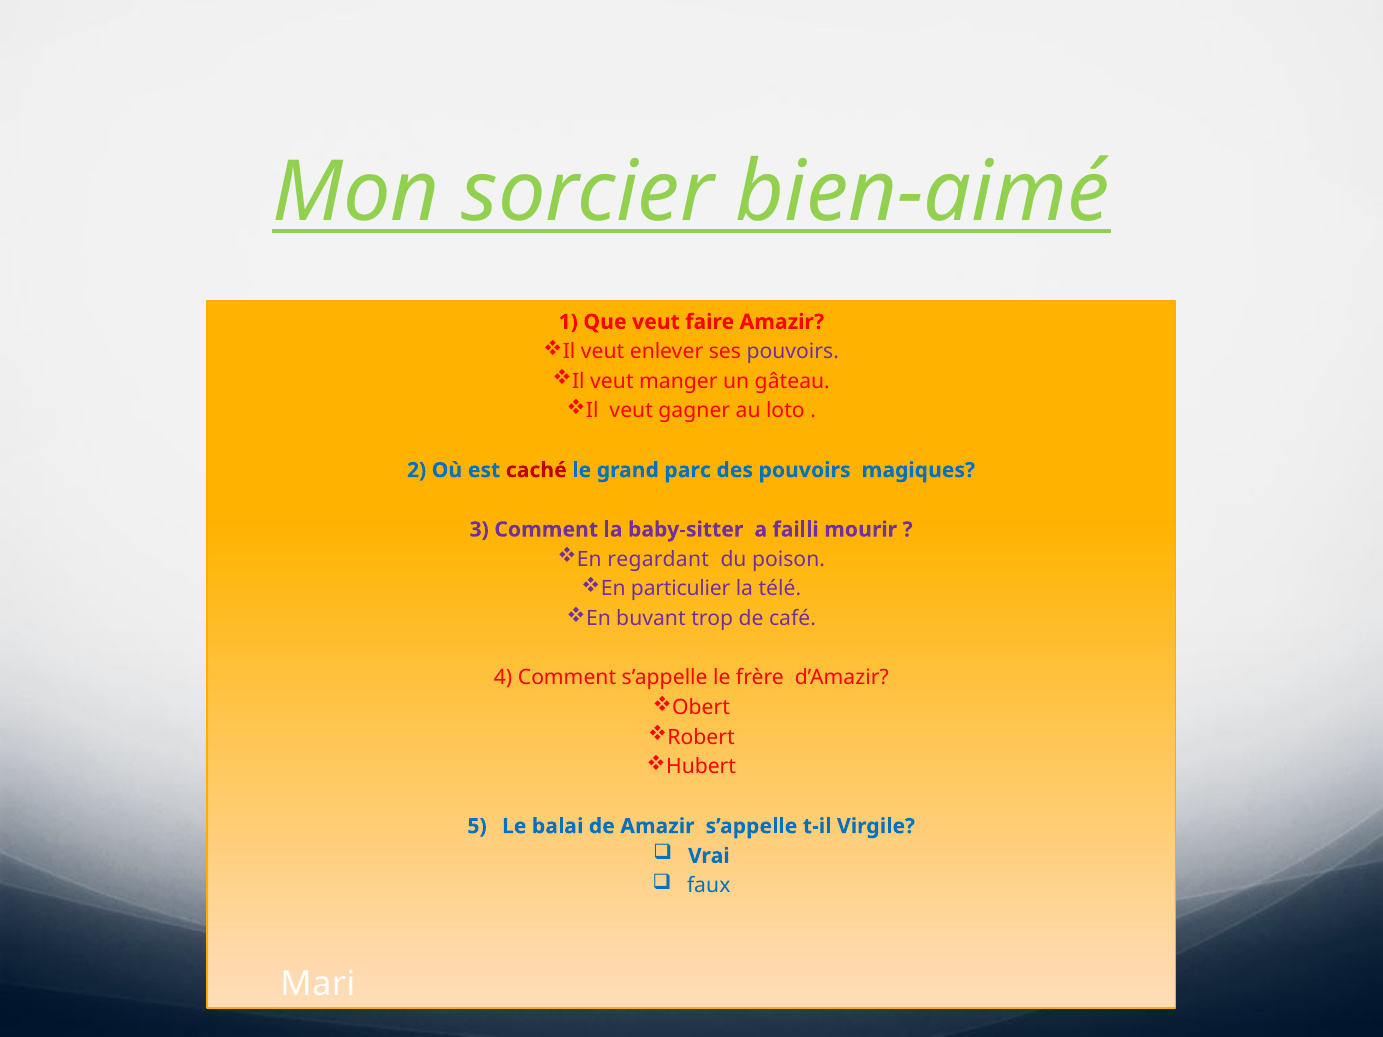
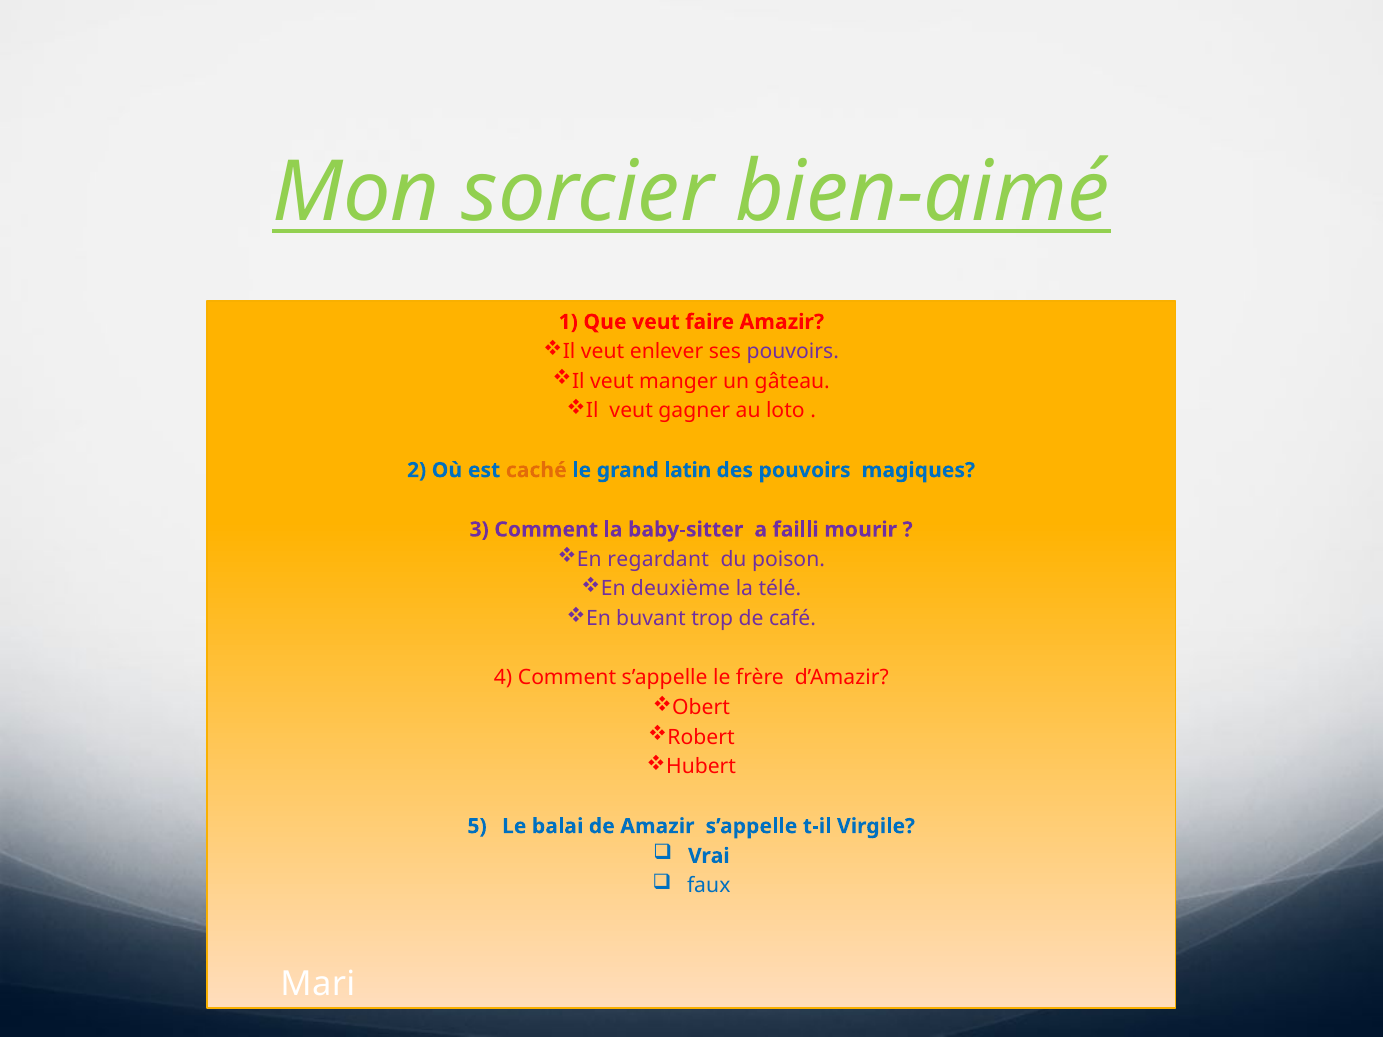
caché colour: red -> orange (536, 470)
parc: parc -> latin (688, 470)
particulier: particulier -> deuxième (681, 589)
